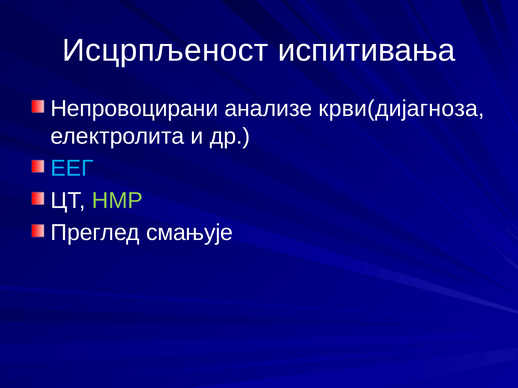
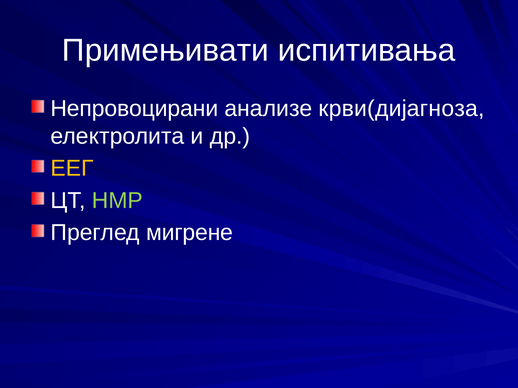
Исцрпљеност: Исцрпљеност -> Примењивати (165, 50)
ЕЕГ colour: light blue -> yellow (72, 169)
смањује: смањује -> мигрене (190, 233)
